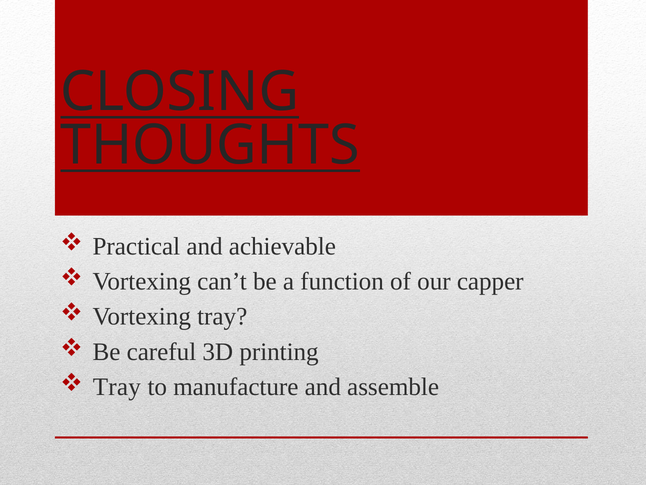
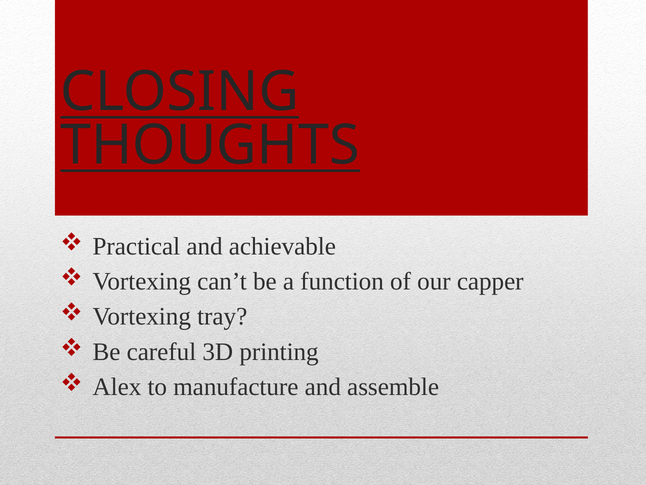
Tray: Tray -> Alex (117, 387)
